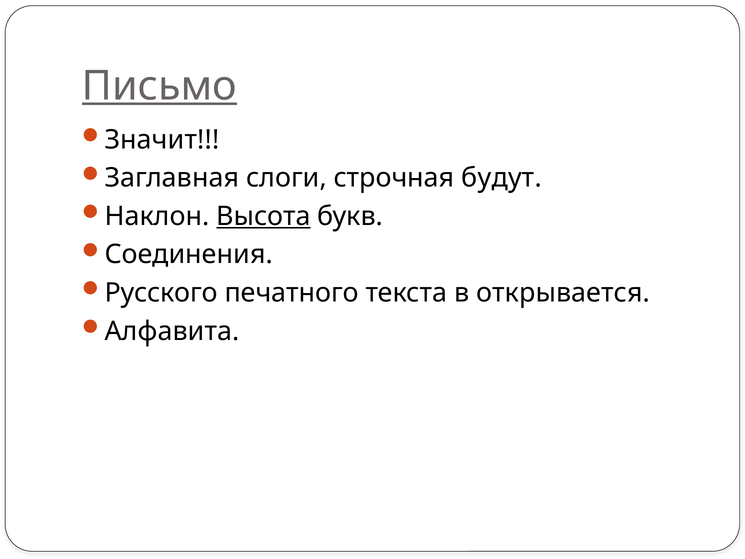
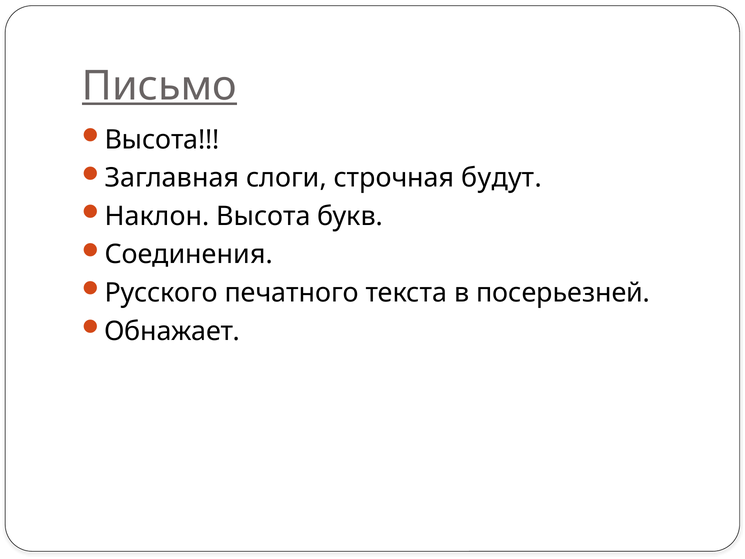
Значит: Значит -> Высота (162, 140)
Высота underline: present -> none (263, 216)
открывается: открывается -> посерьезней (563, 293)
Алфавита: Алфавита -> Обнажает (172, 331)
